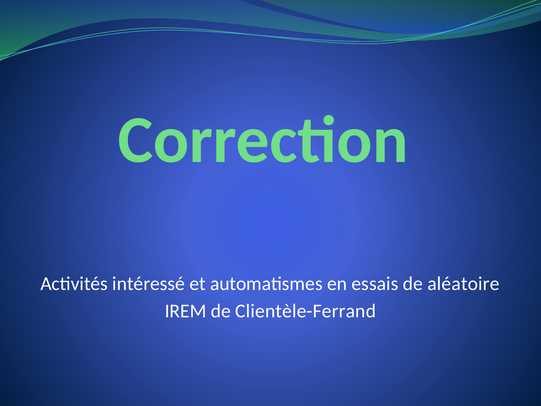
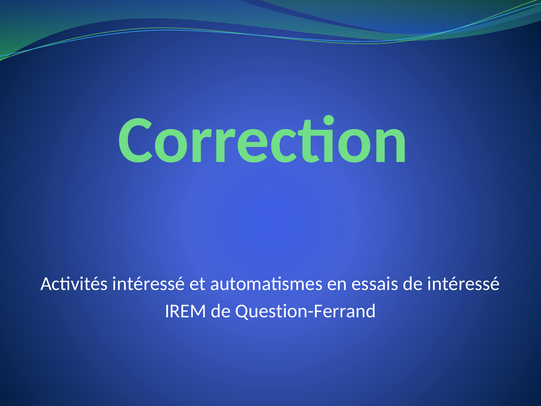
de aléatoire: aléatoire -> intéressé (464, 284)
Clientèle-Ferrand: Clientèle-Ferrand -> Question-Ferrand (306, 311)
